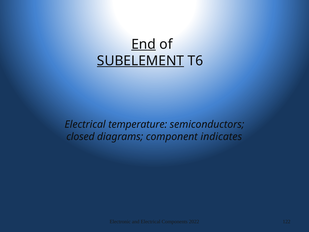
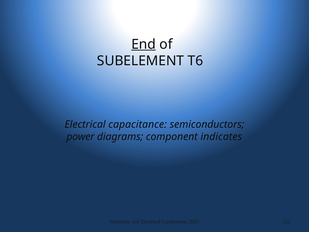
SUBELEMENT underline: present -> none (141, 61)
temperature: temperature -> capacitance (138, 124)
closed: closed -> power (80, 137)
